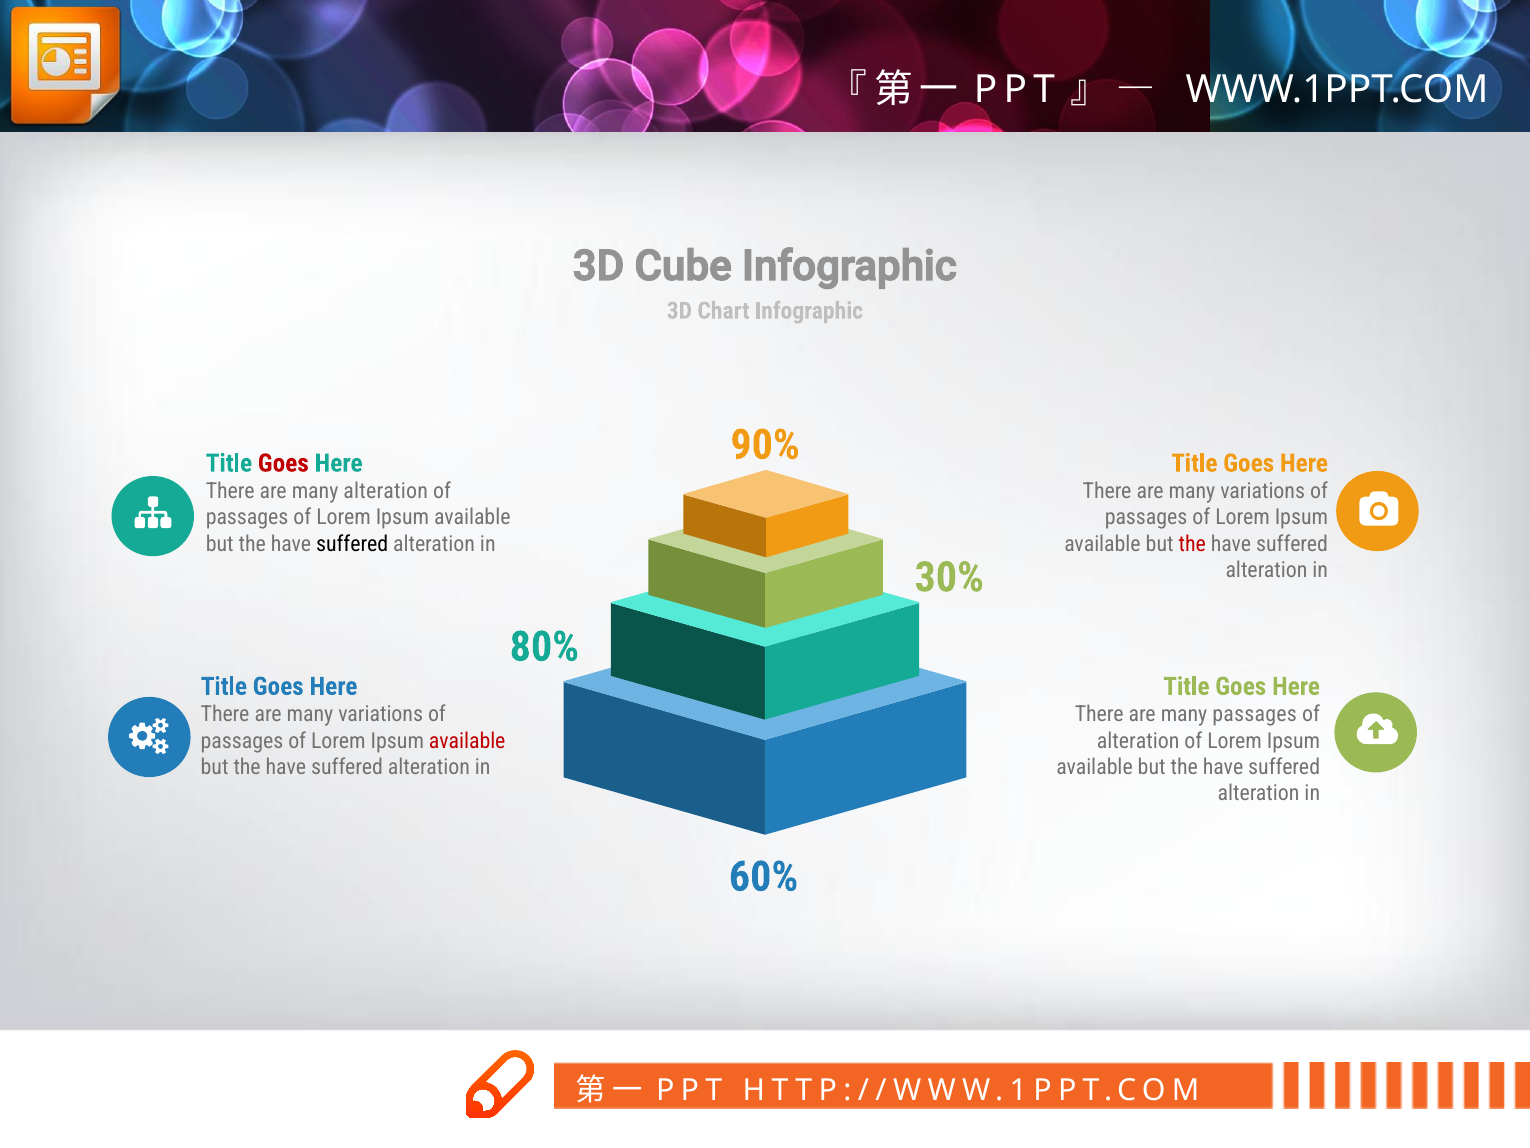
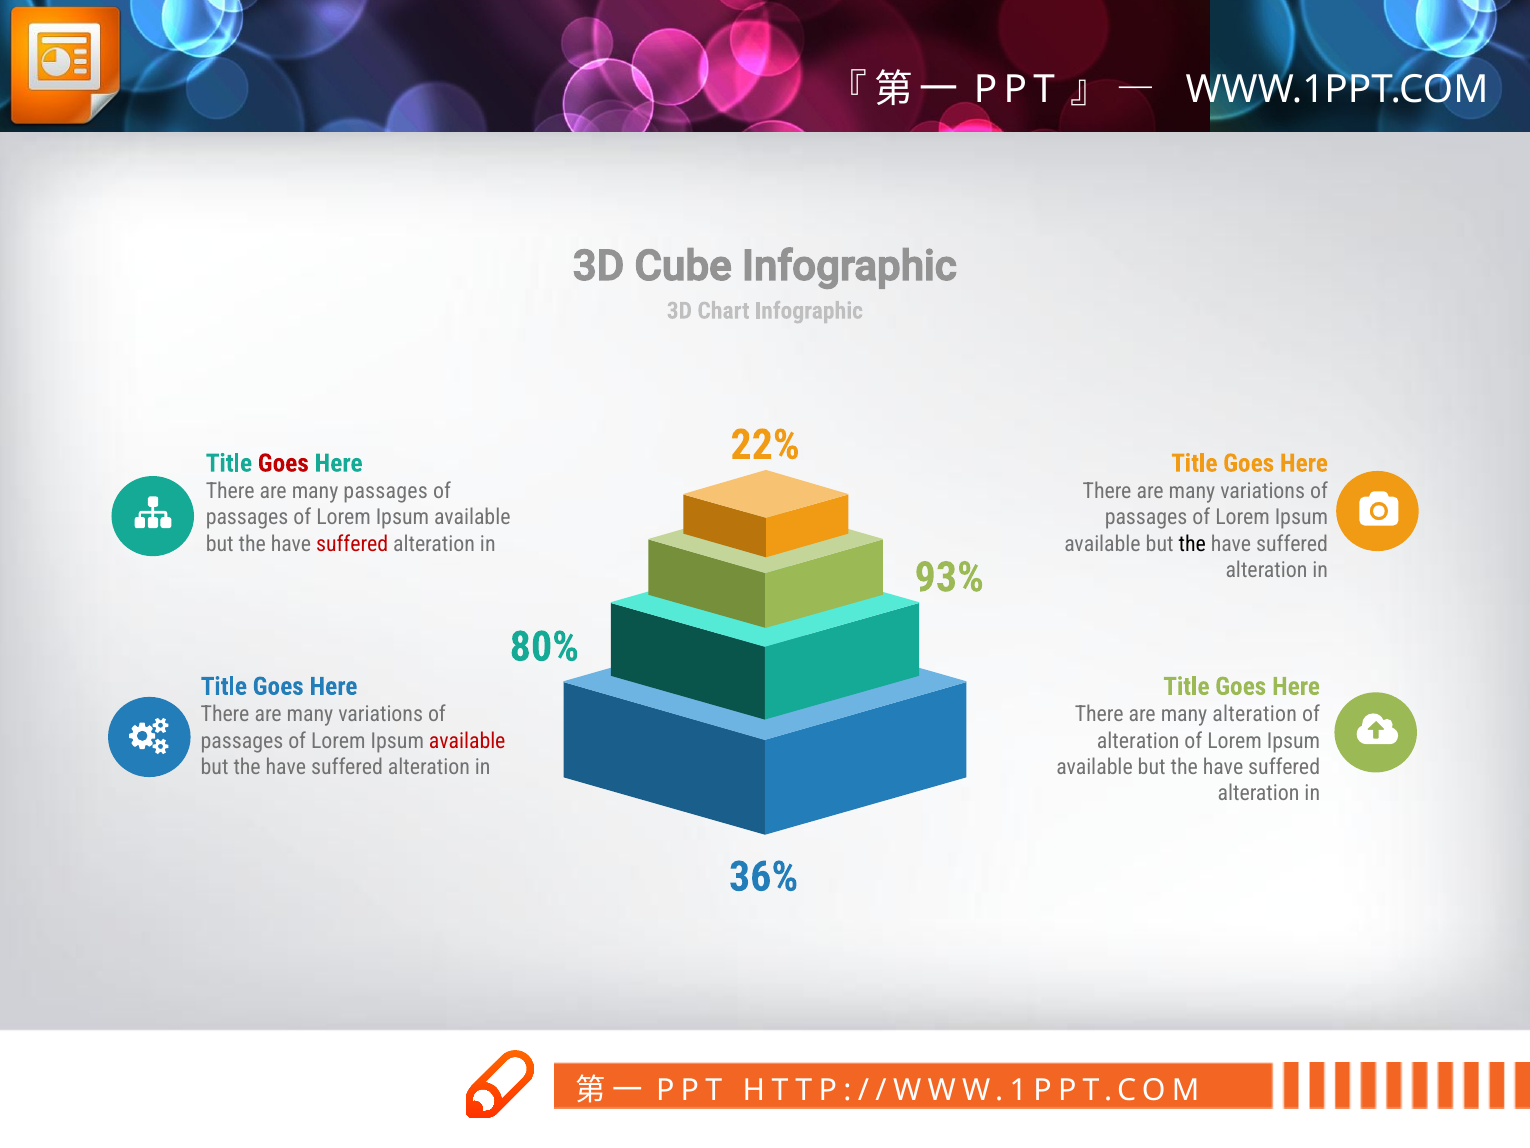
90%: 90% -> 22% (765, 445)
many alteration: alteration -> passages (386, 491)
suffered colour: black -> red (352, 544)
the colour: red -> black (1192, 544)
30%: 30% -> 93% (949, 577)
many passages: passages -> alteration (1255, 714)
60%: 60% -> 36% (764, 876)
